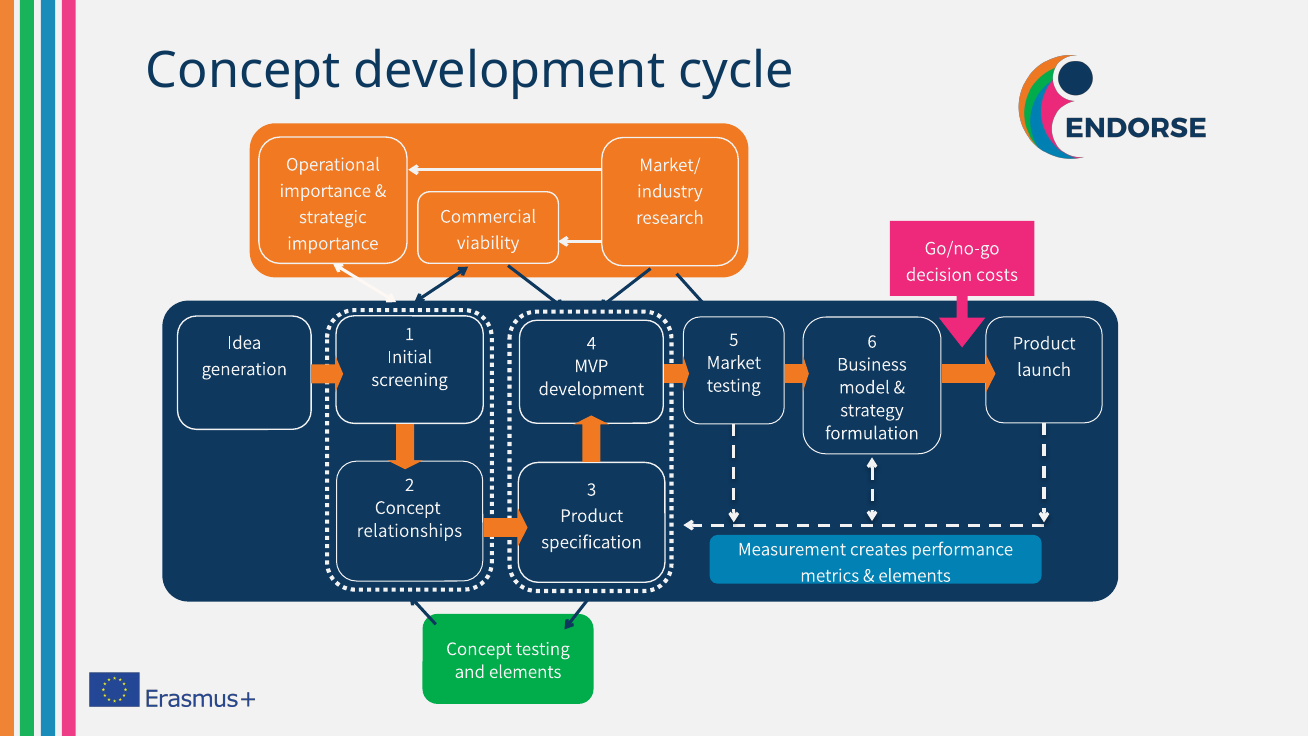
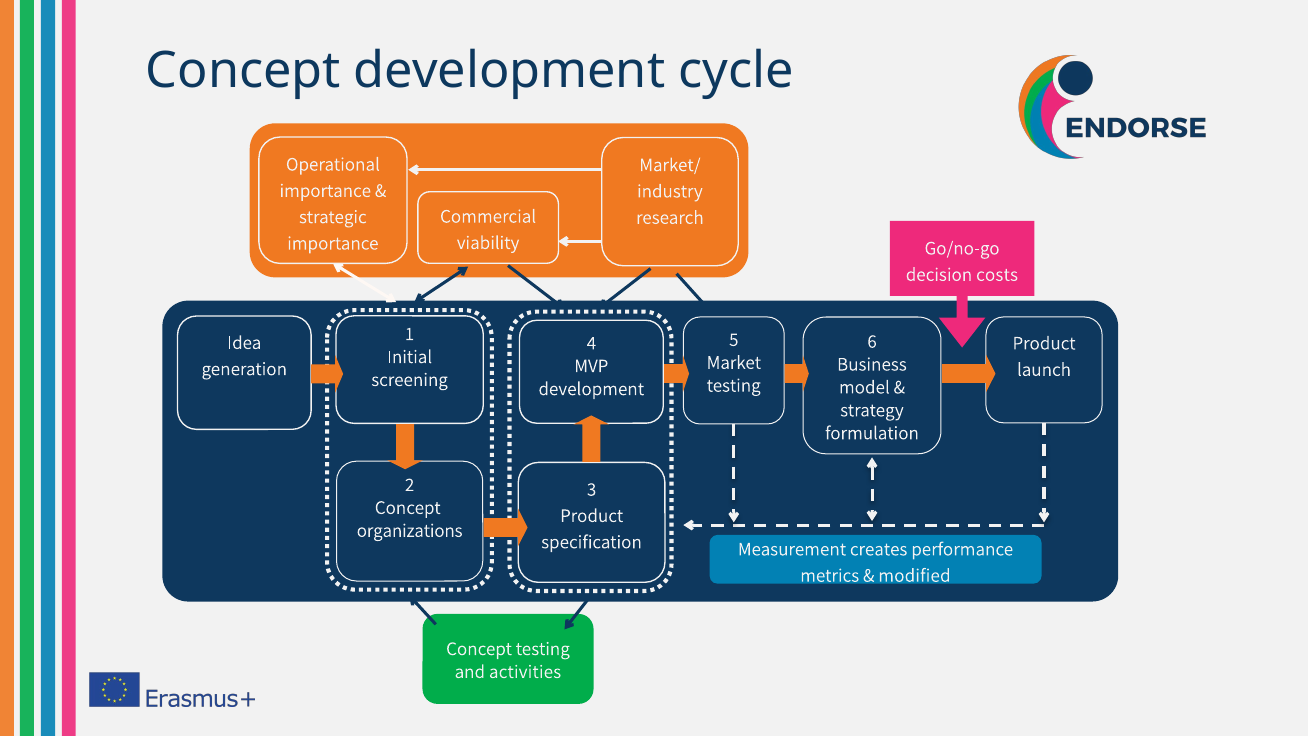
relationships: relationships -> organizations (410, 530)
elements: elements -> modified (914, 575)
and elements: elements -> activities (525, 671)
